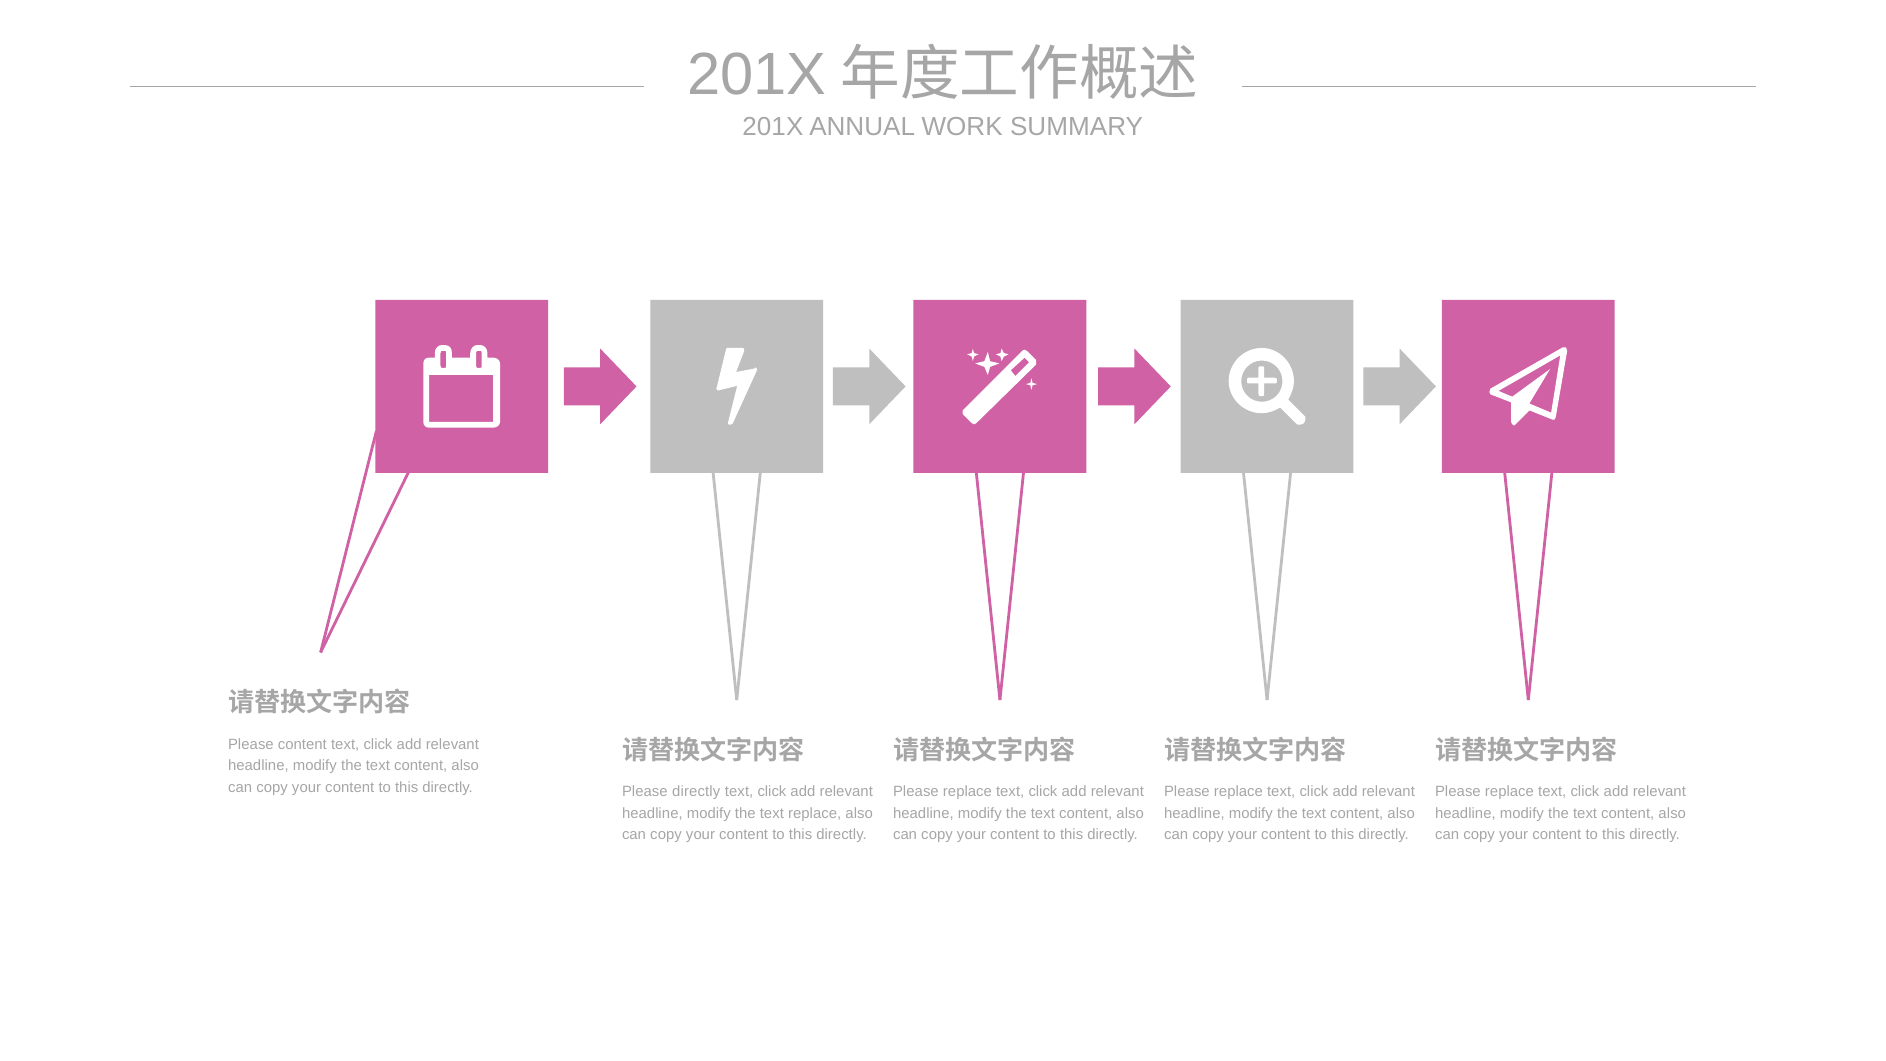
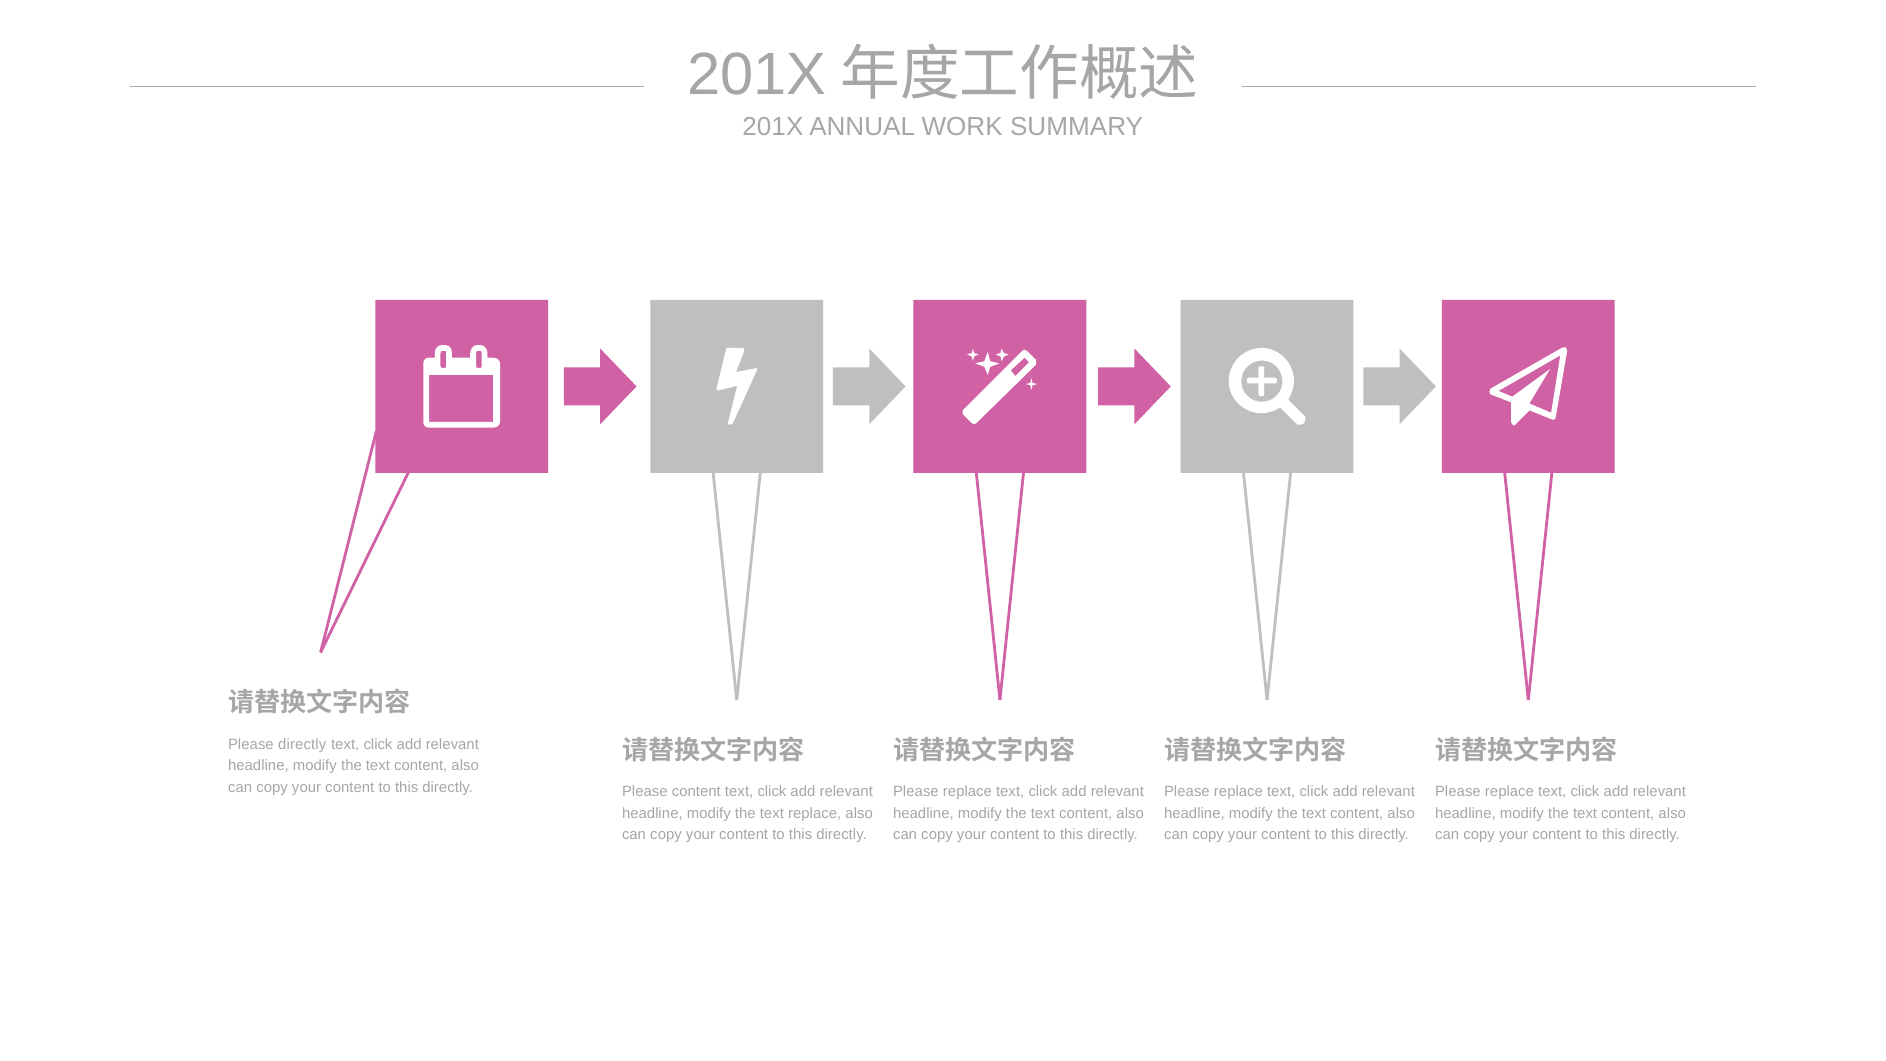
Please content: content -> directly (302, 744)
Please directly: directly -> content (696, 792)
